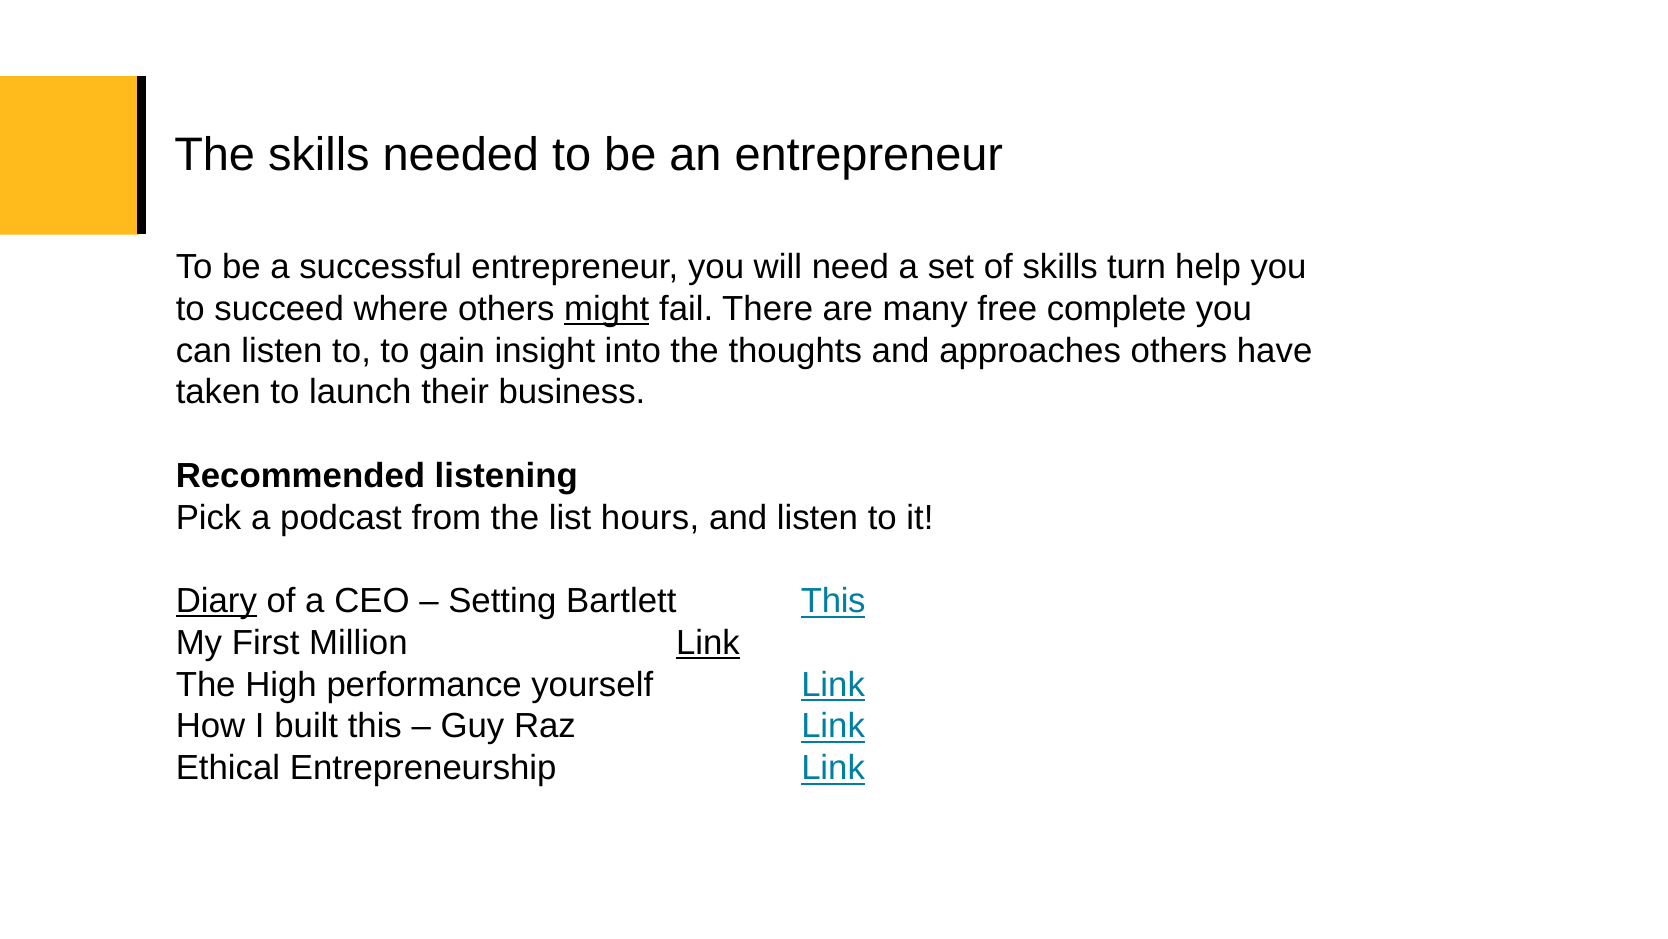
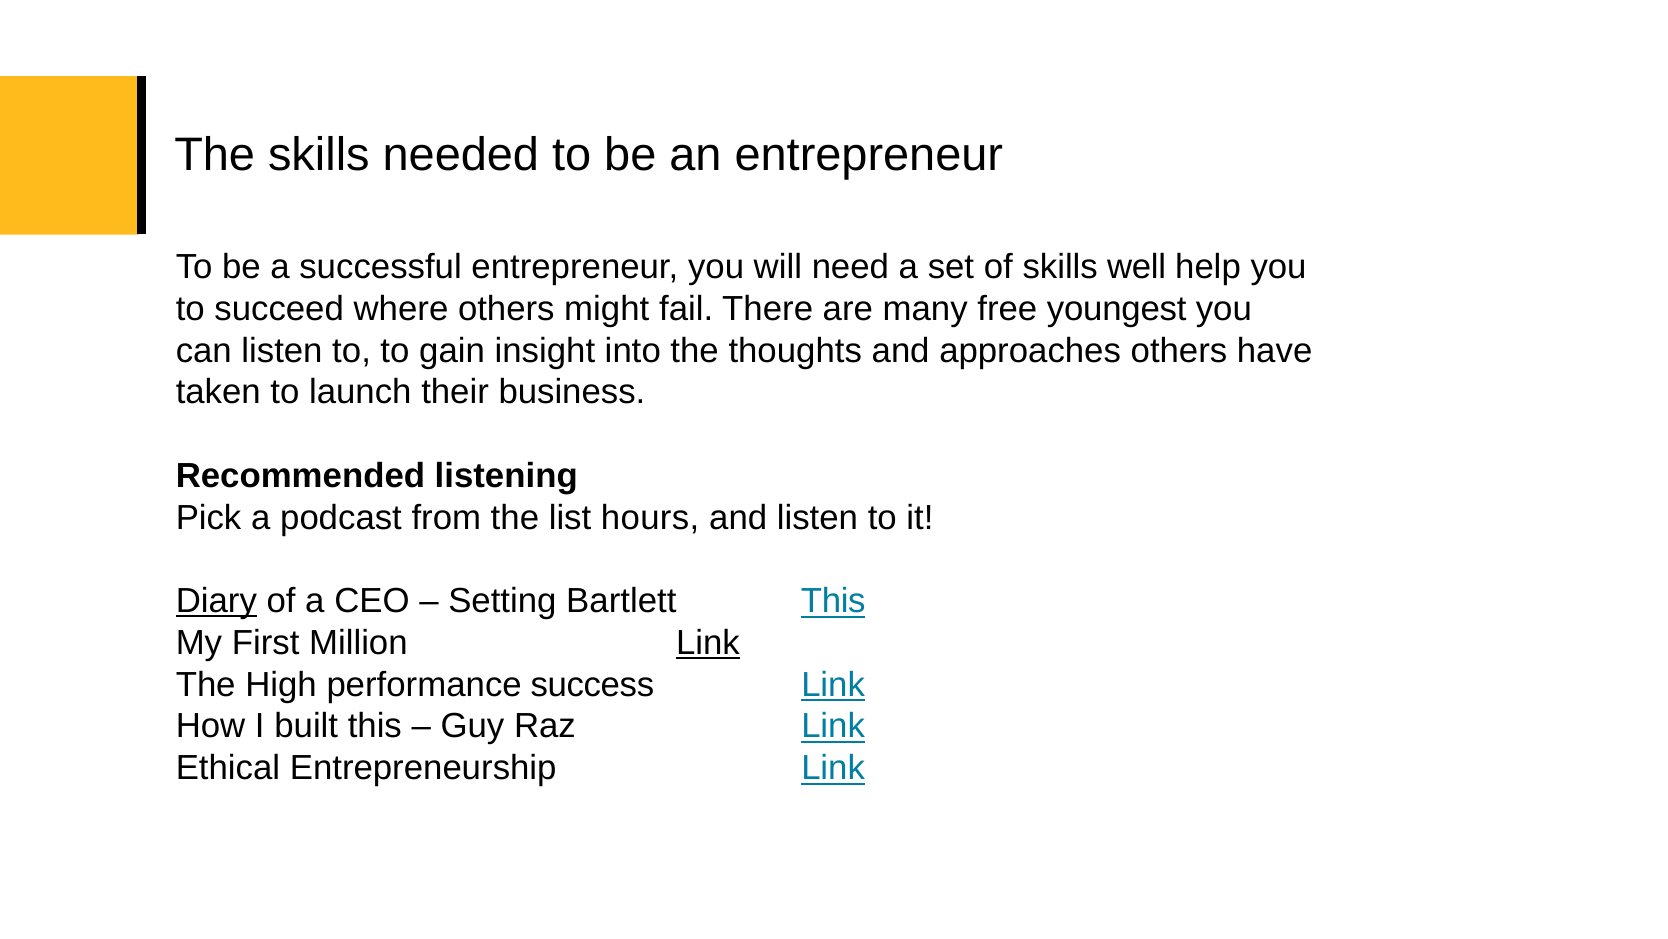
turn: turn -> well (1137, 267)
might underline: present -> none (607, 309)
complete: complete -> youngest (1117, 309)
yourself: yourself -> success (592, 684)
